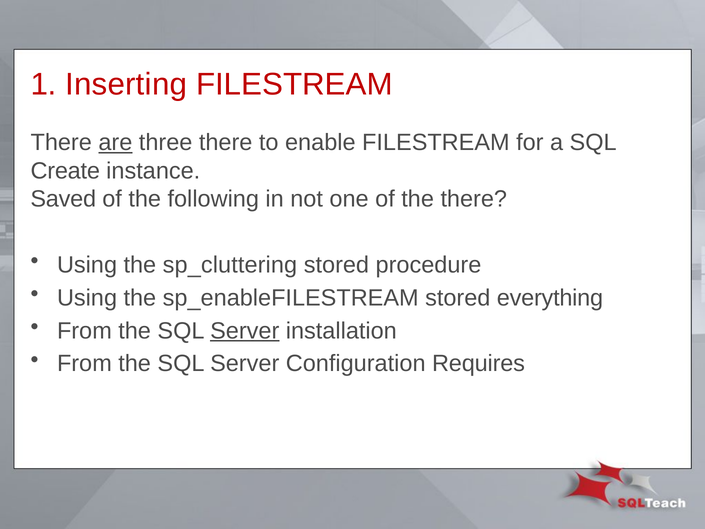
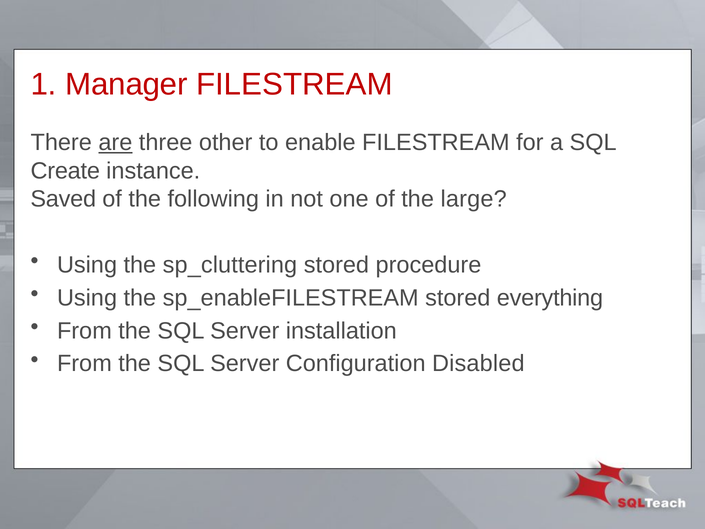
Inserting: Inserting -> Manager (126, 84)
three there: there -> other (226, 143)
the there: there -> large (474, 199)
Server underline: present -> none (245, 331)
Requires: Requires -> Disabled (478, 364)
